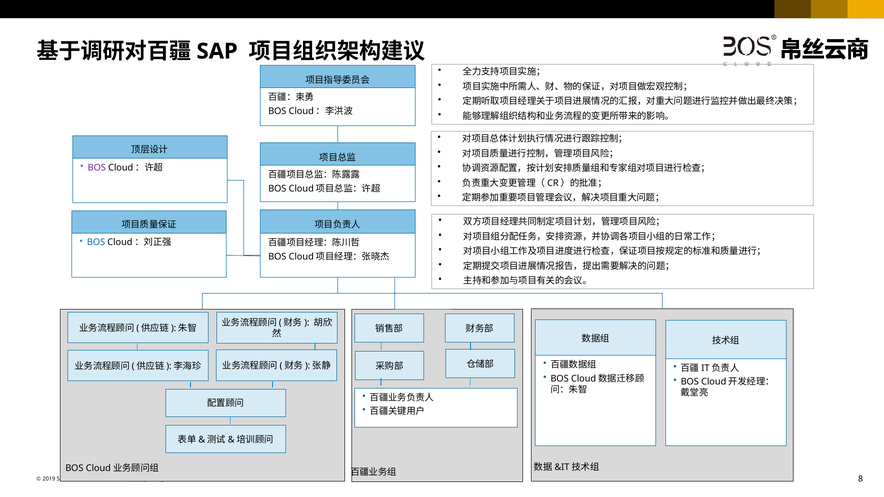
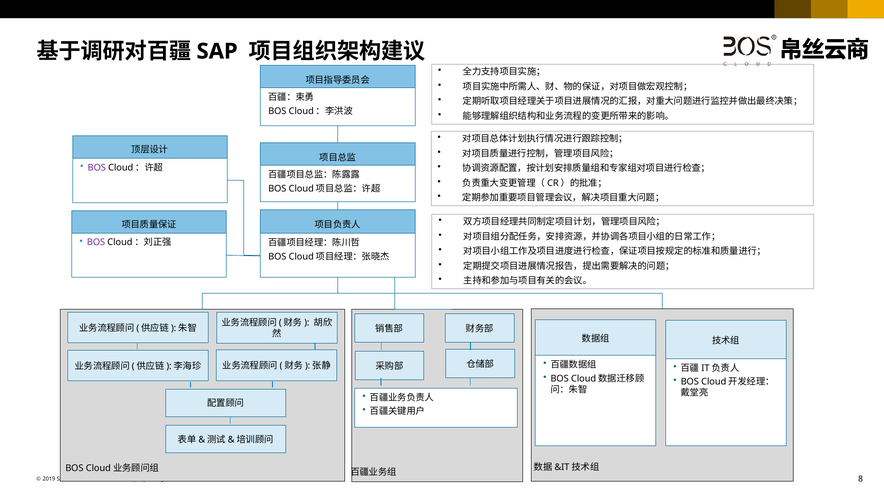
BOS colour: blue -> purple (96, 243)
